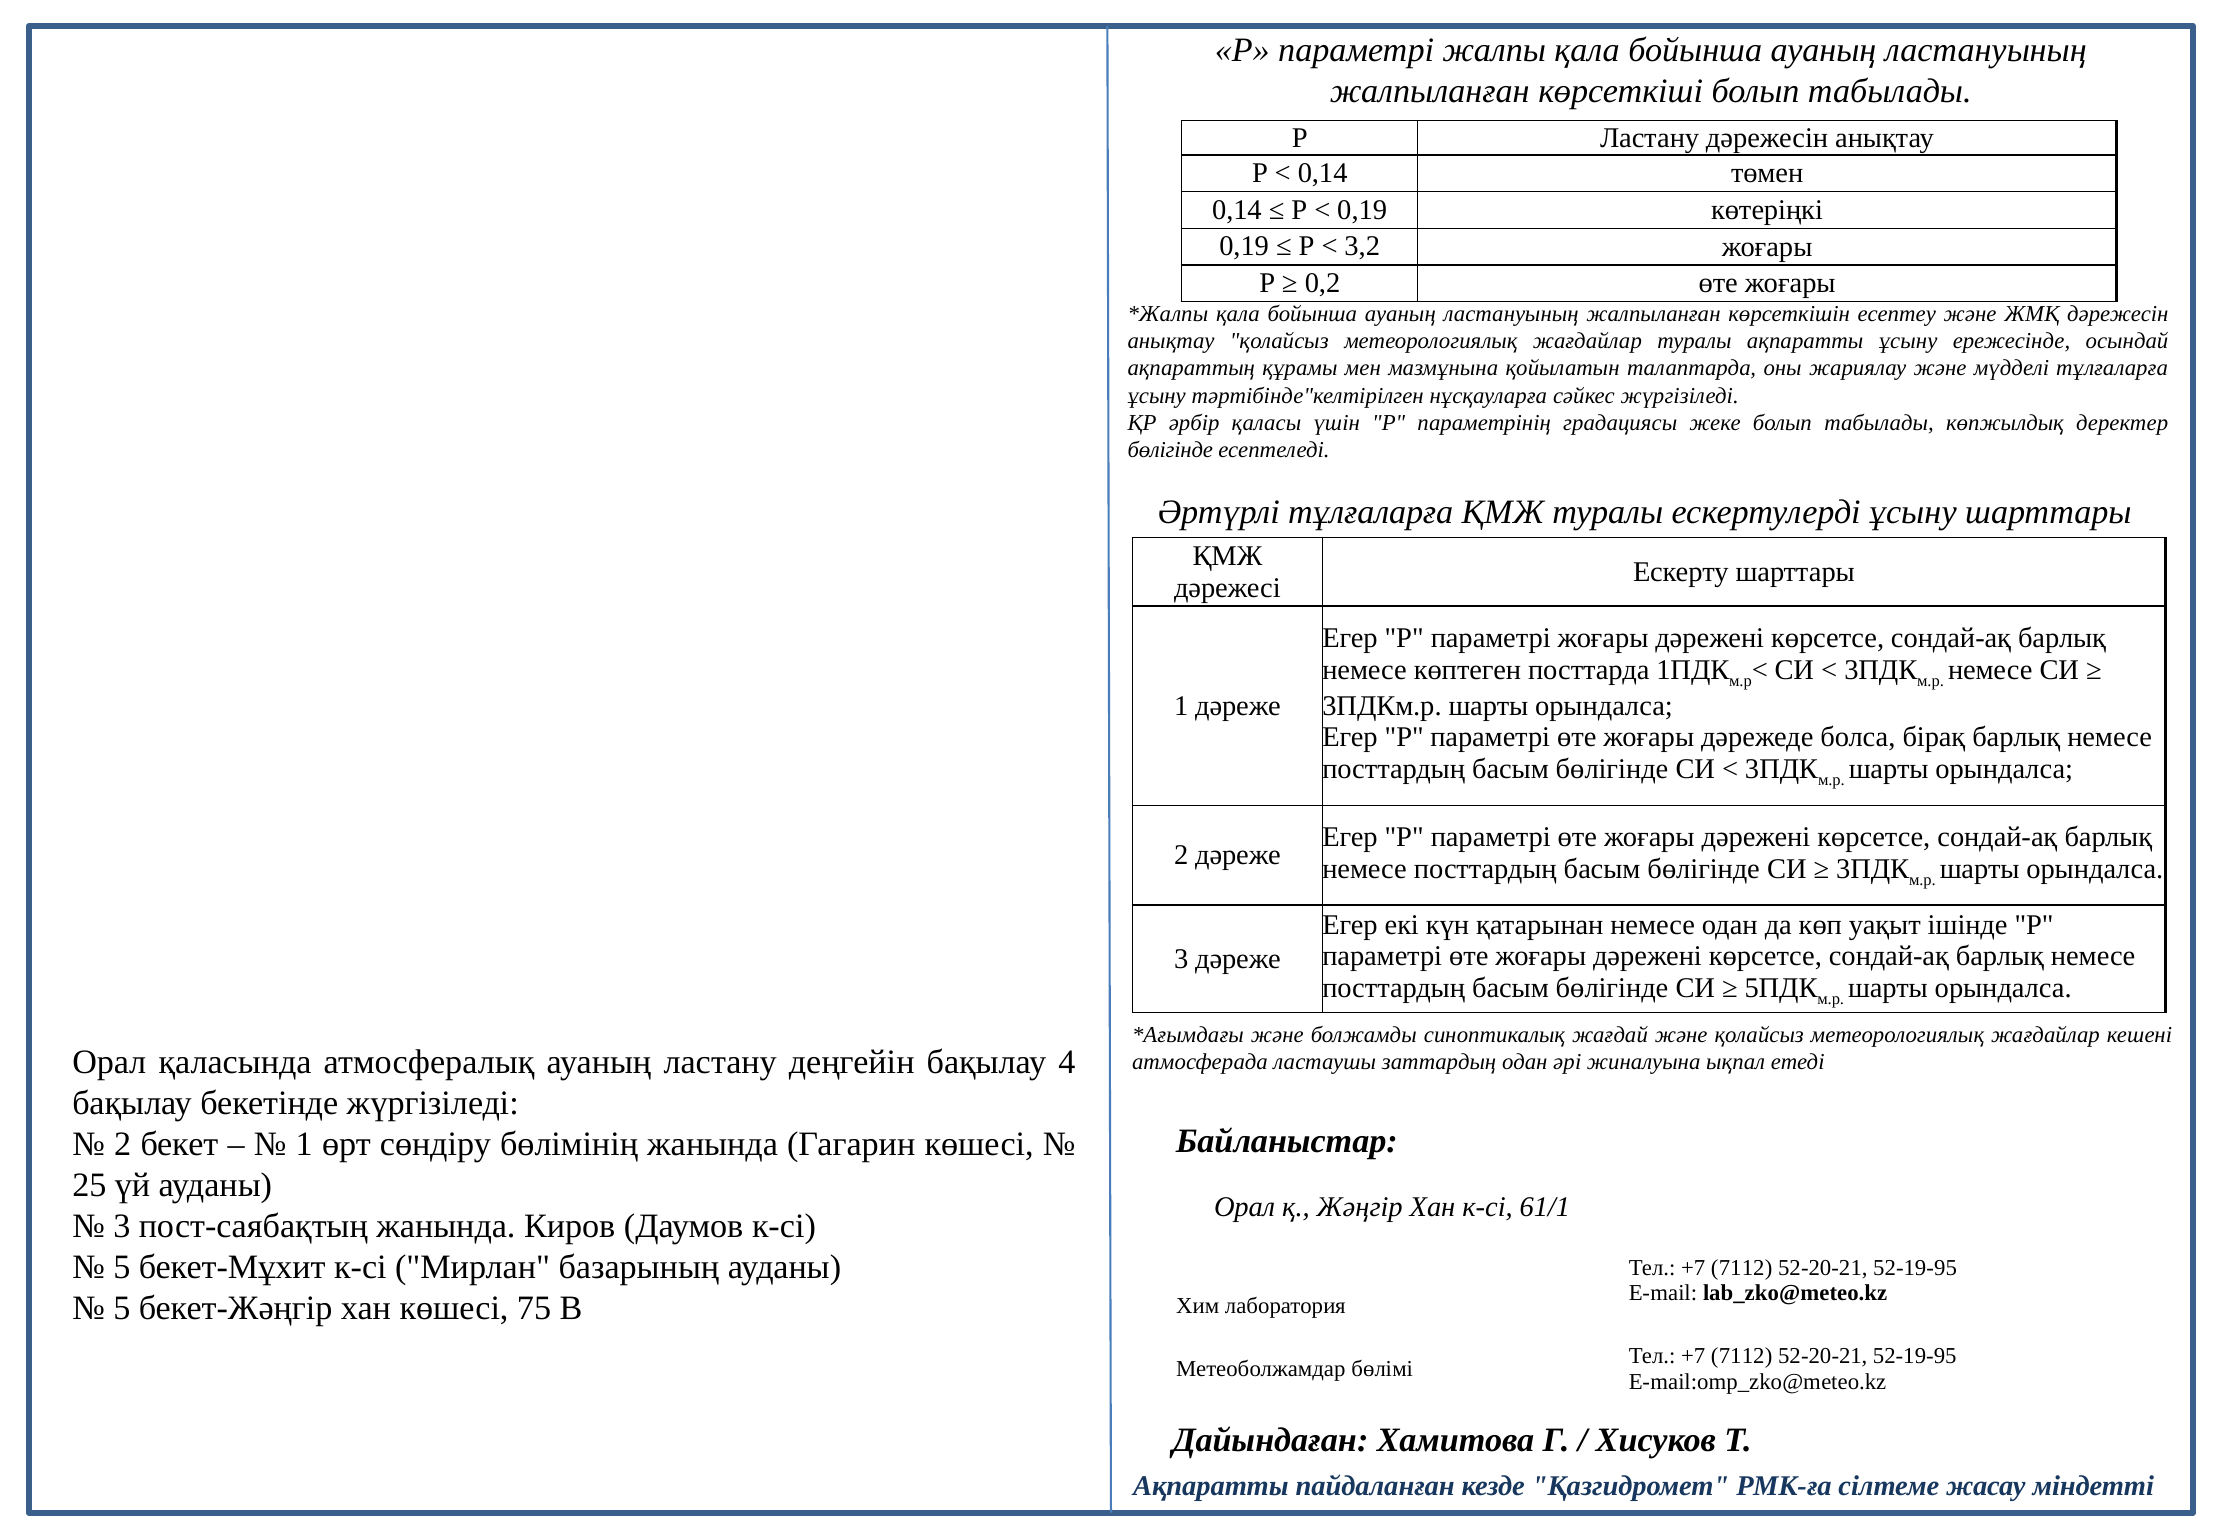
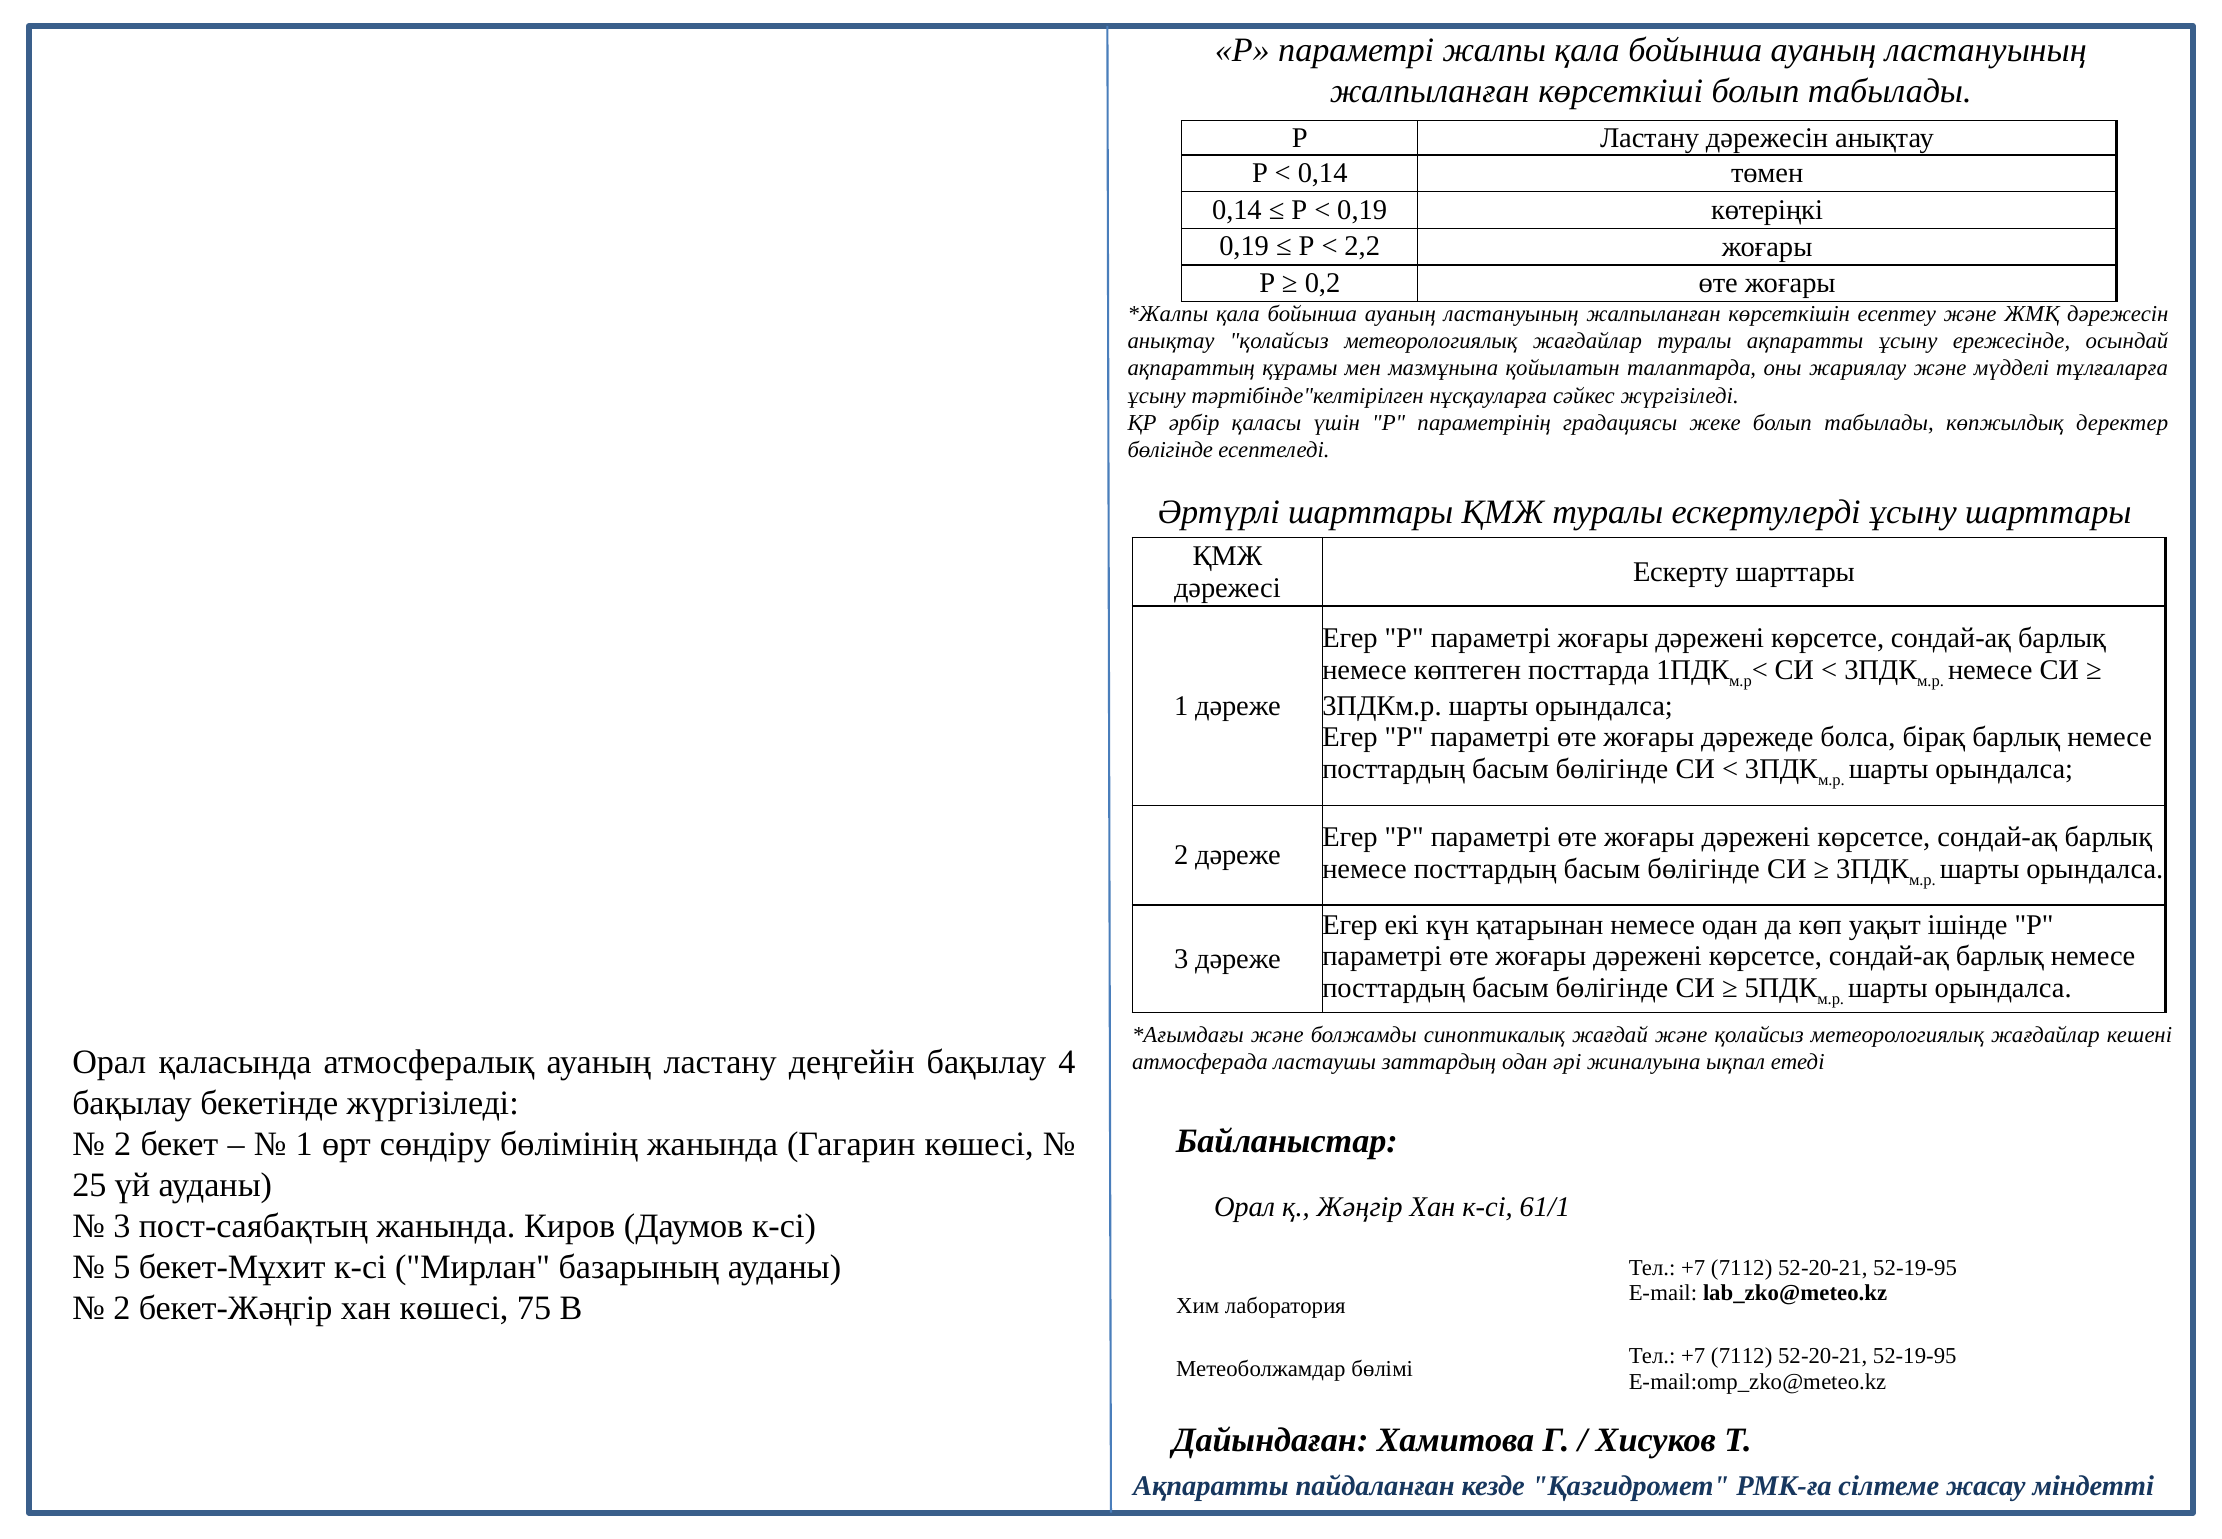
3,2: 3,2 -> 2,2 (1362, 246)
Әртүрлі тұлғаларға: тұлғаларға -> шарттары (1371, 512)
5: 5 -> 2 (122, 1308)
